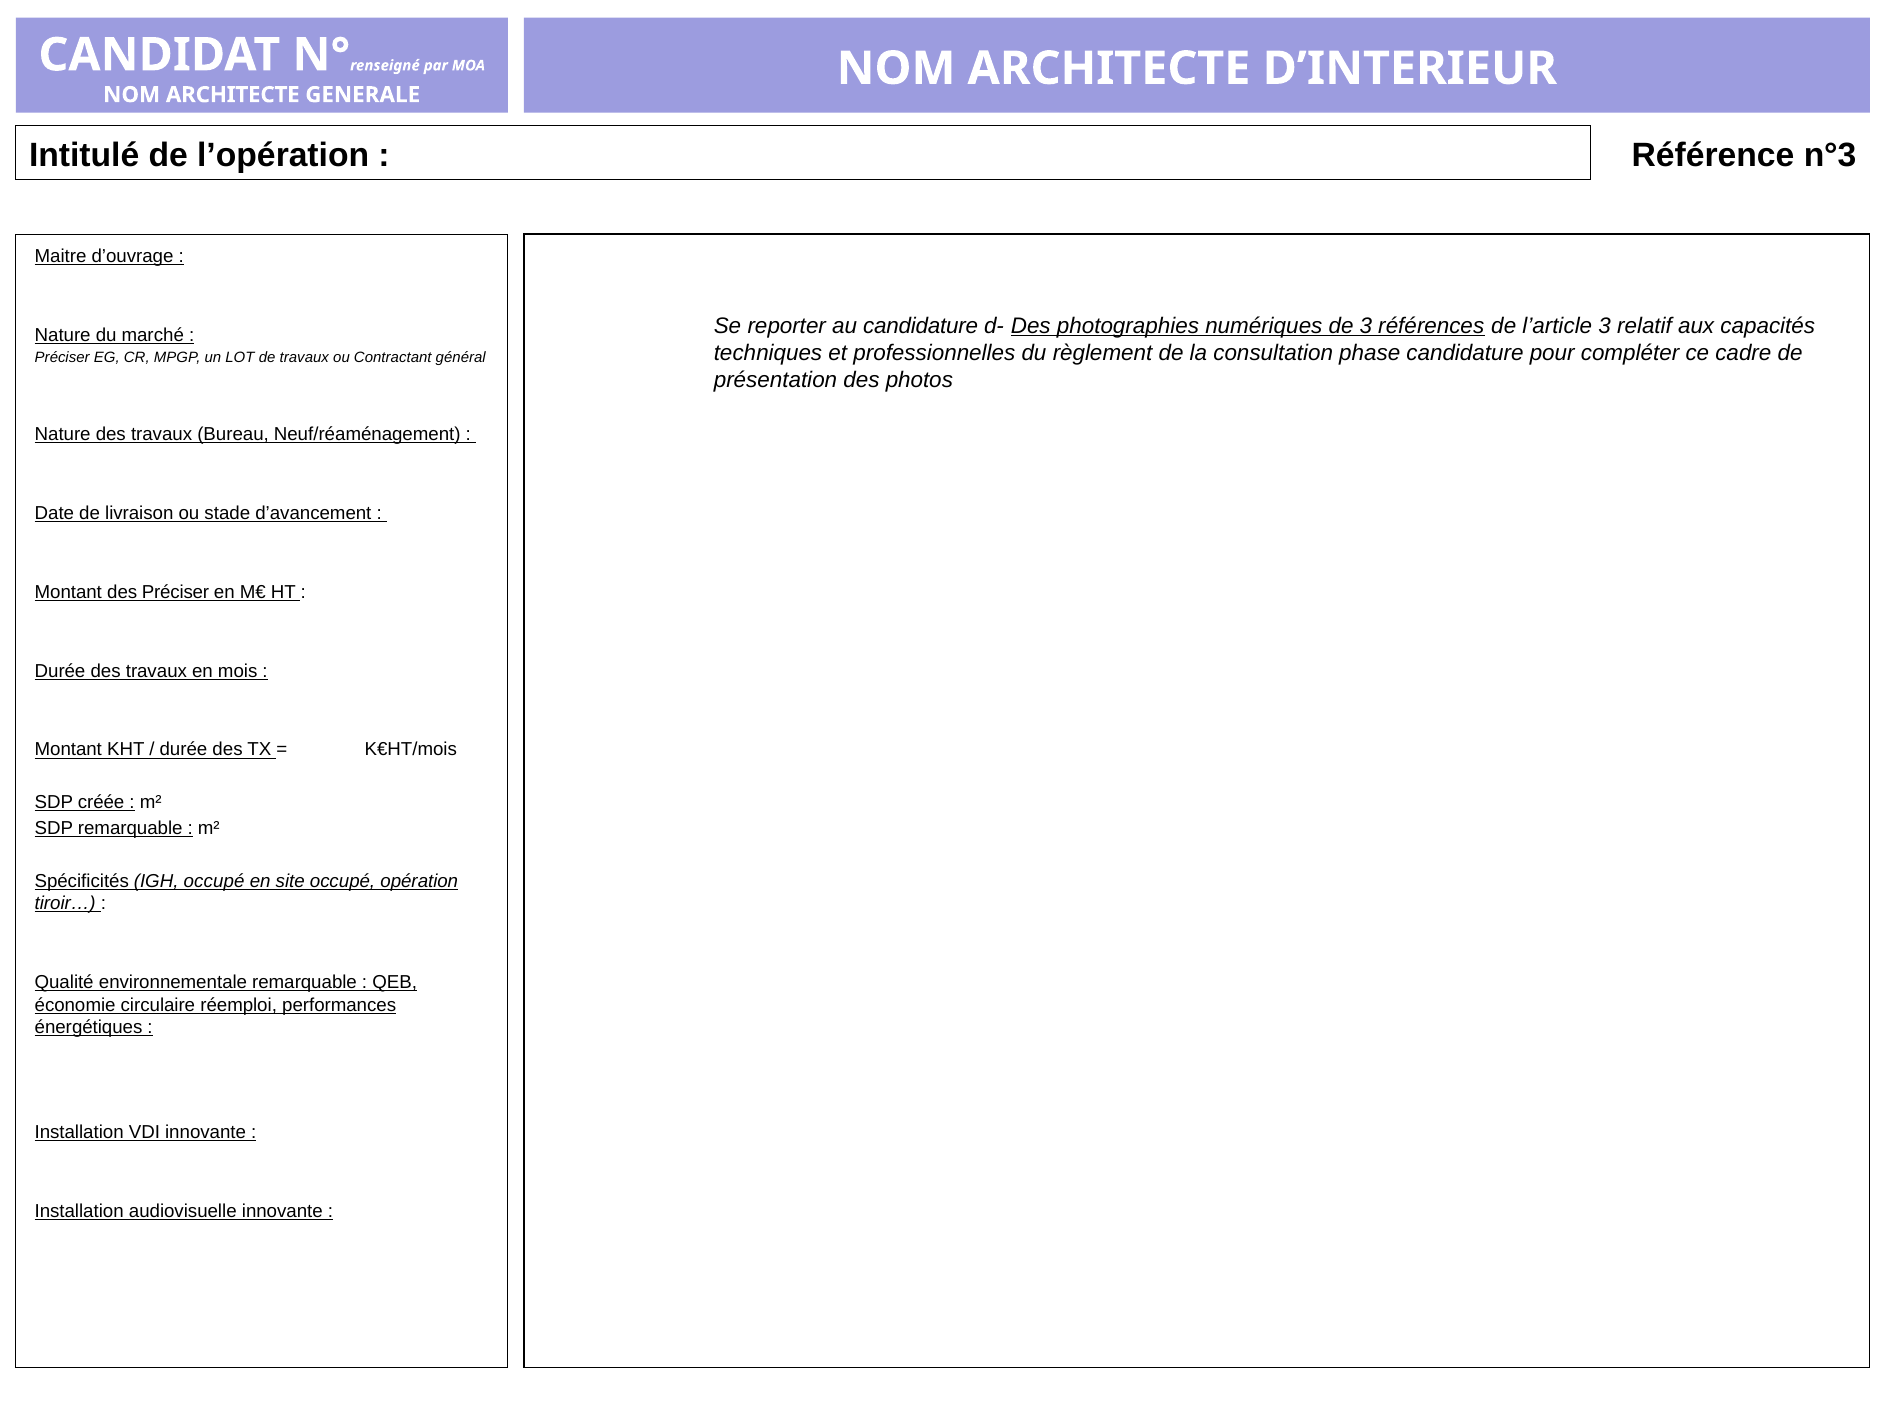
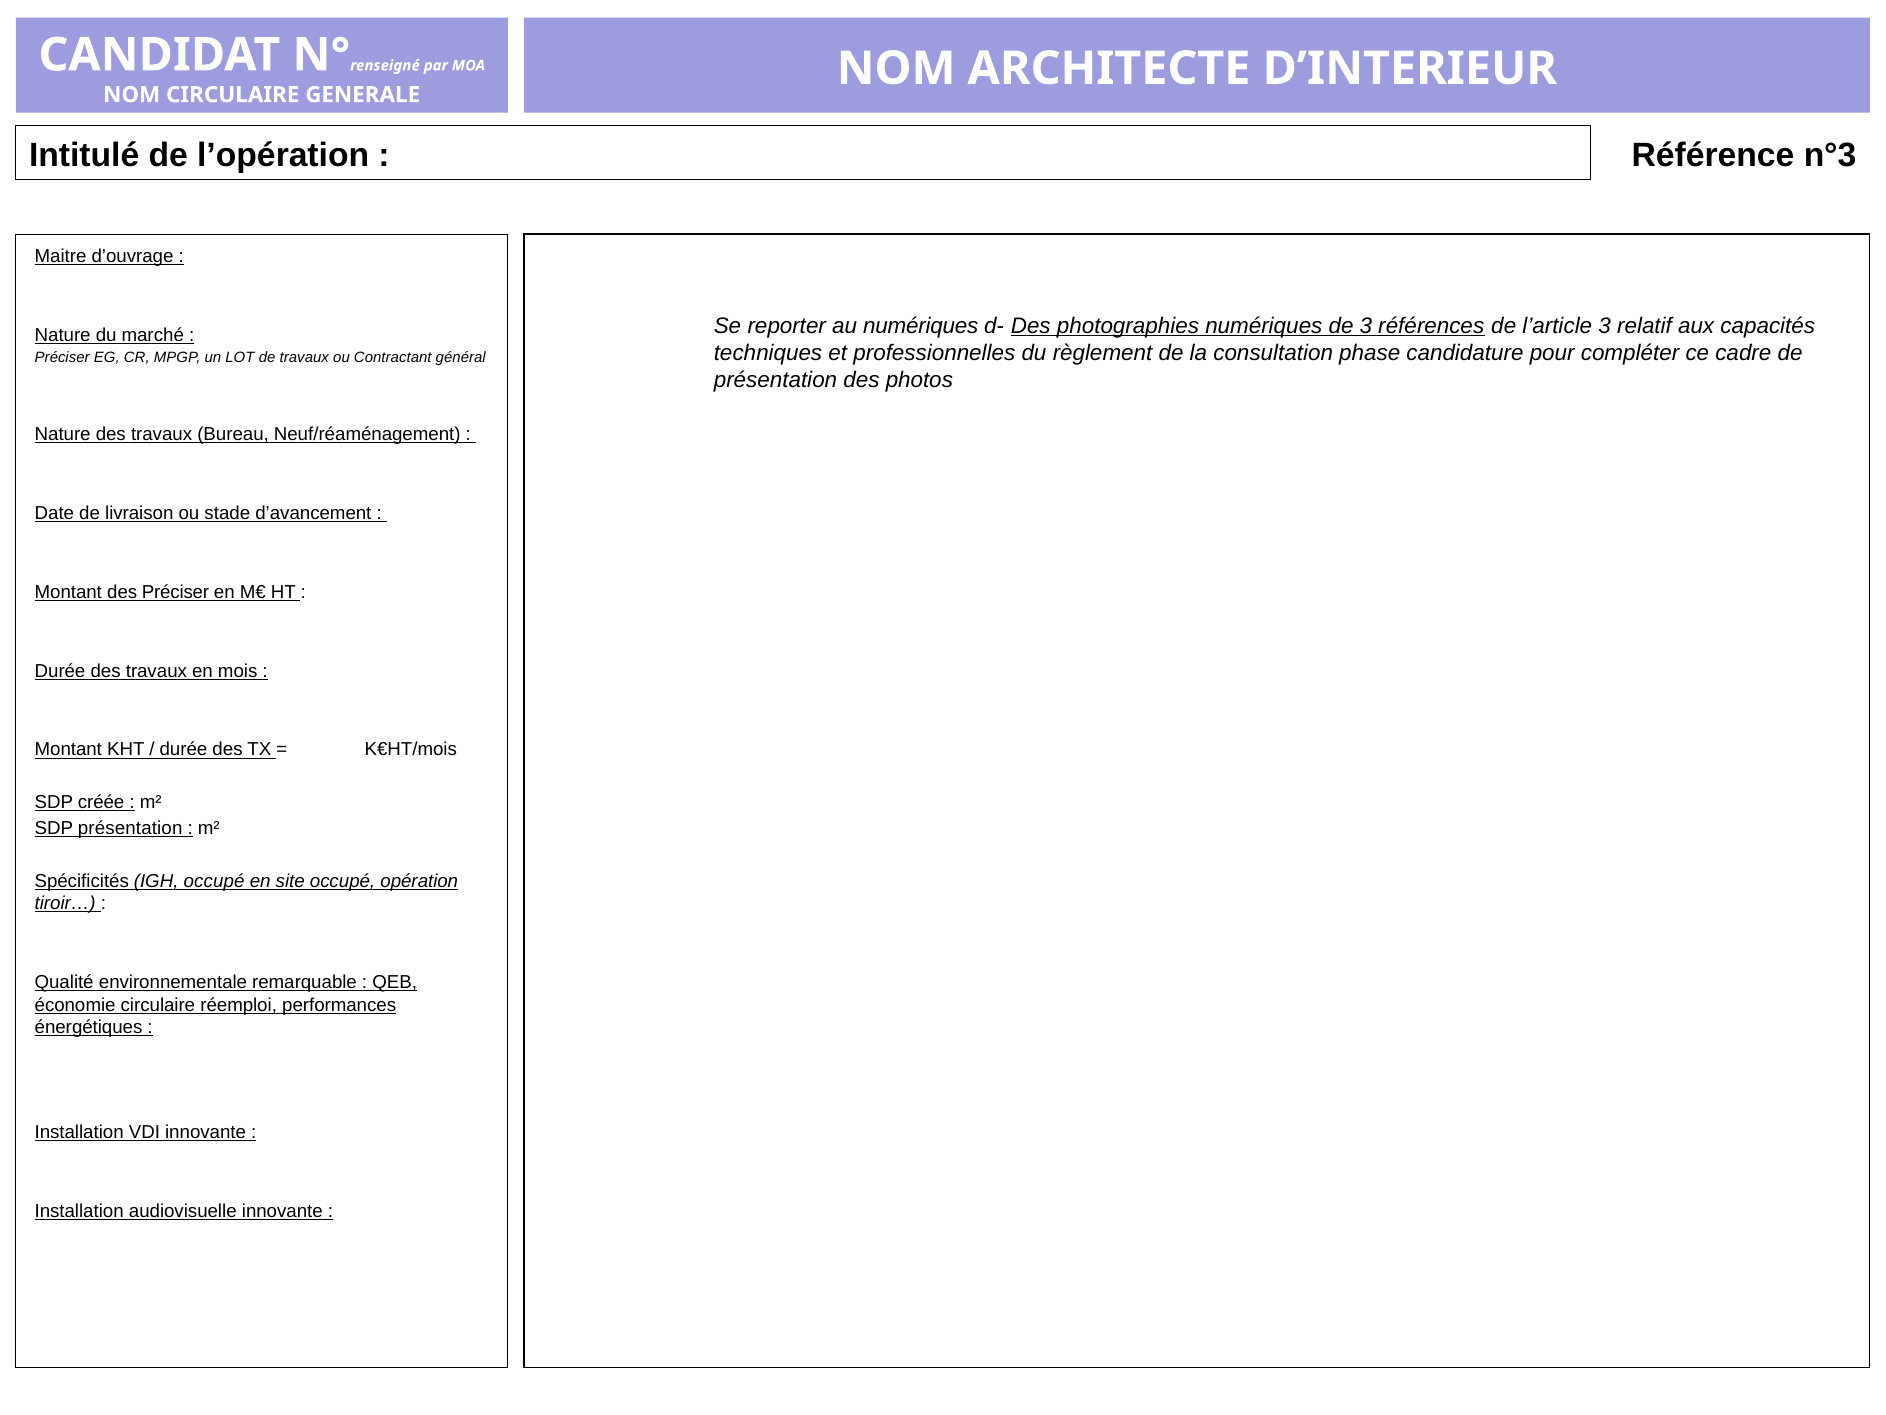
ARCHITECTE: ARCHITECTE -> CIRCULAIRE (233, 95)
au candidature: candidature -> numériques (921, 326)
SDP remarquable: remarquable -> présentation (130, 828)
